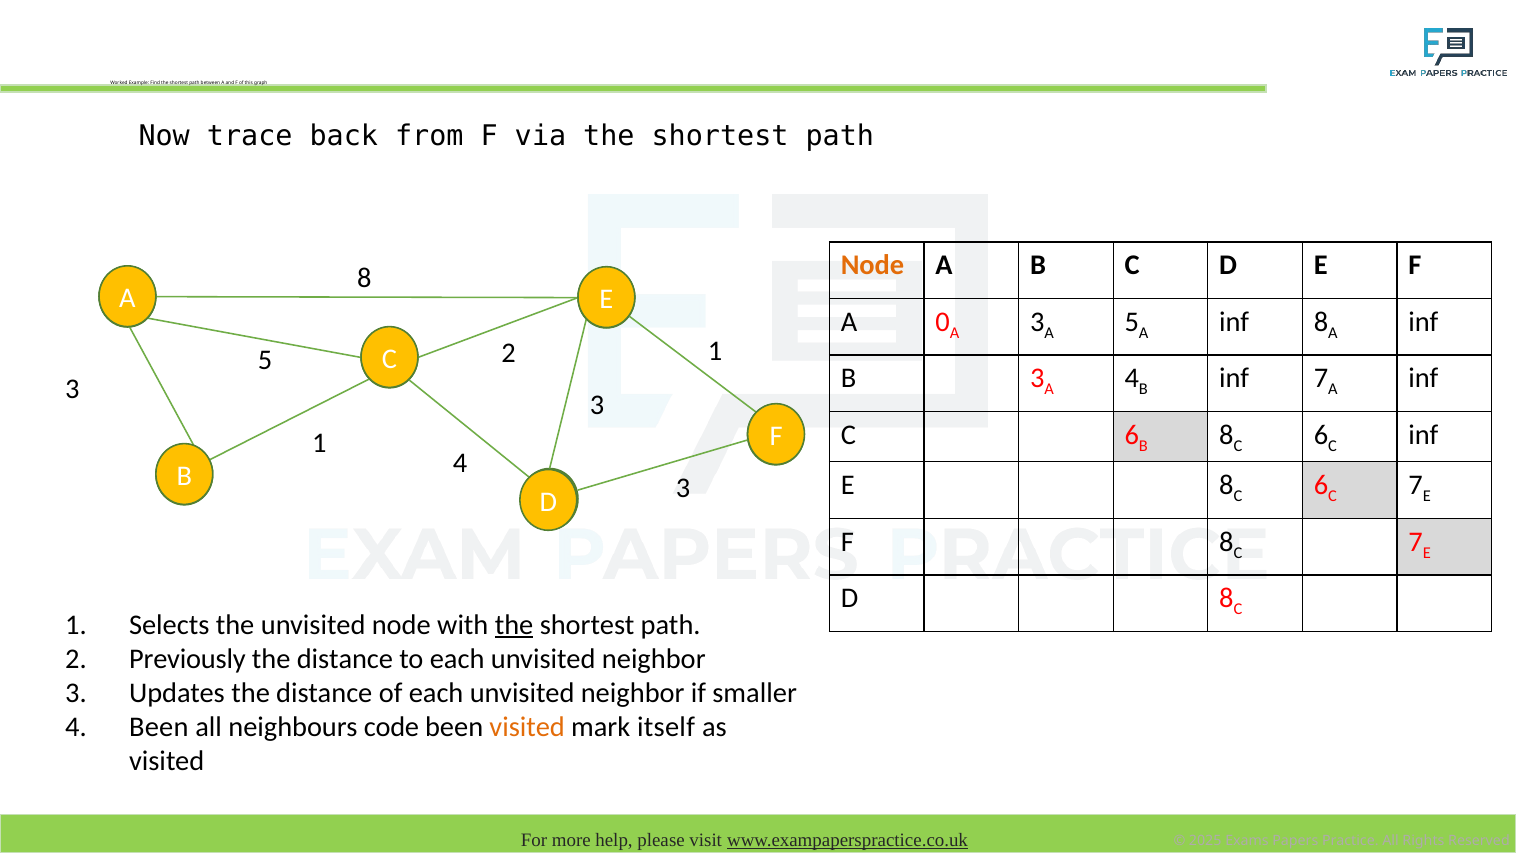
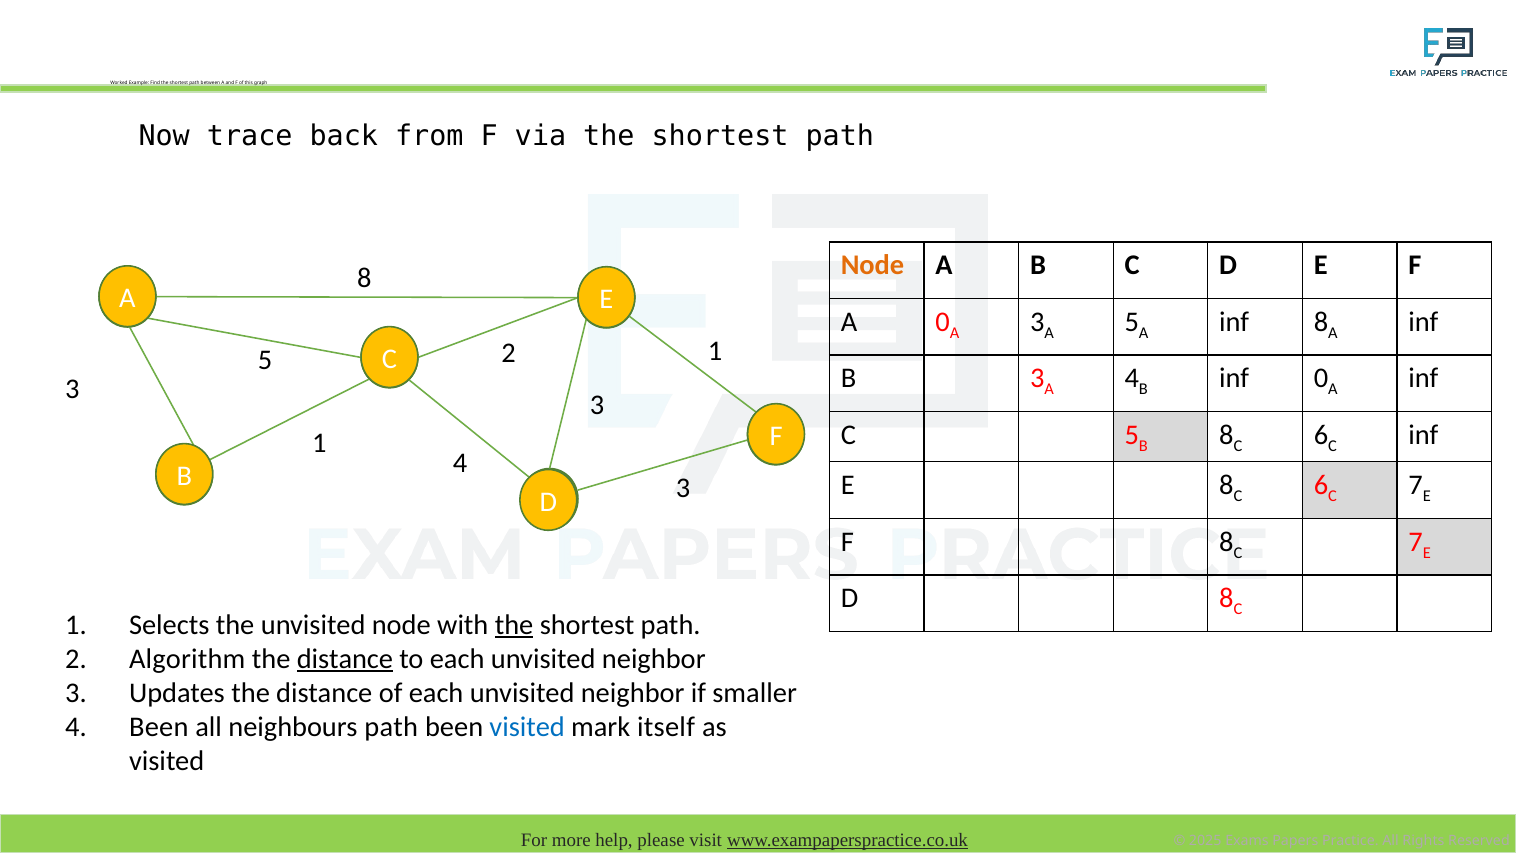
inf 7: 7 -> 0 (1321, 378)
6: 6 -> 5 (1132, 435)
Previously: Previously -> Algorithm (187, 659)
distance underline: none -> present (345, 659)
neighbours code: code -> path (391, 727)
visited colour: orange -> blue (527, 727)
